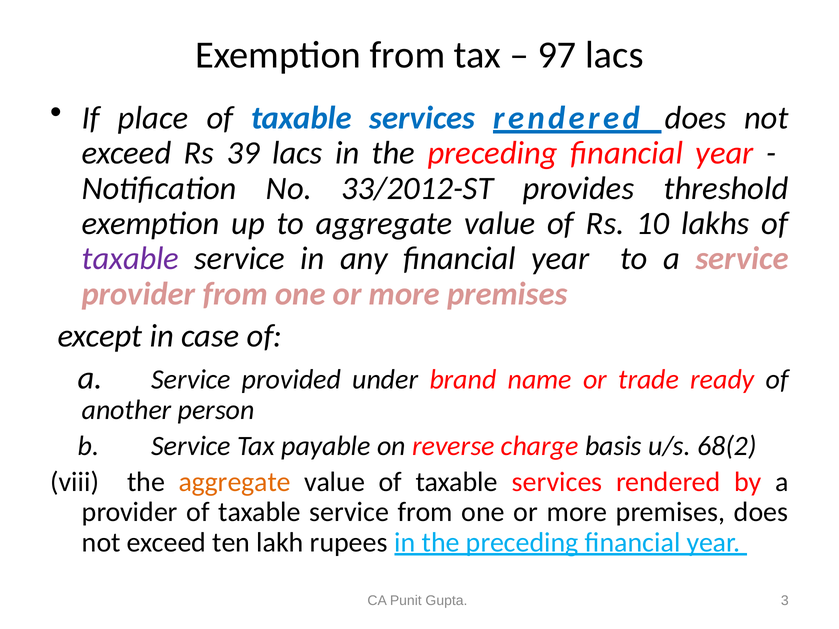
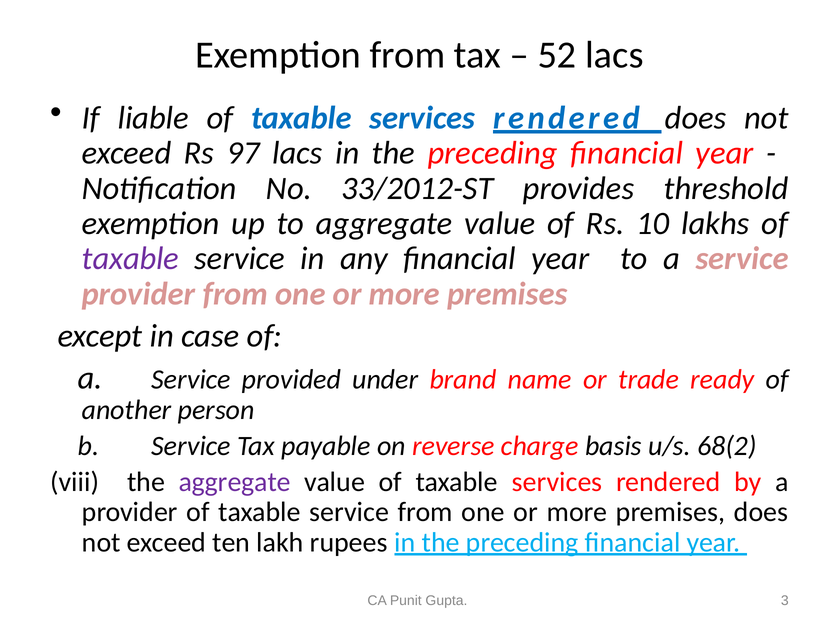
97: 97 -> 52 (557, 55)
place: place -> liable (153, 118)
39: 39 -> 97 (243, 153)
aggregate colour: orange -> purple (235, 482)
